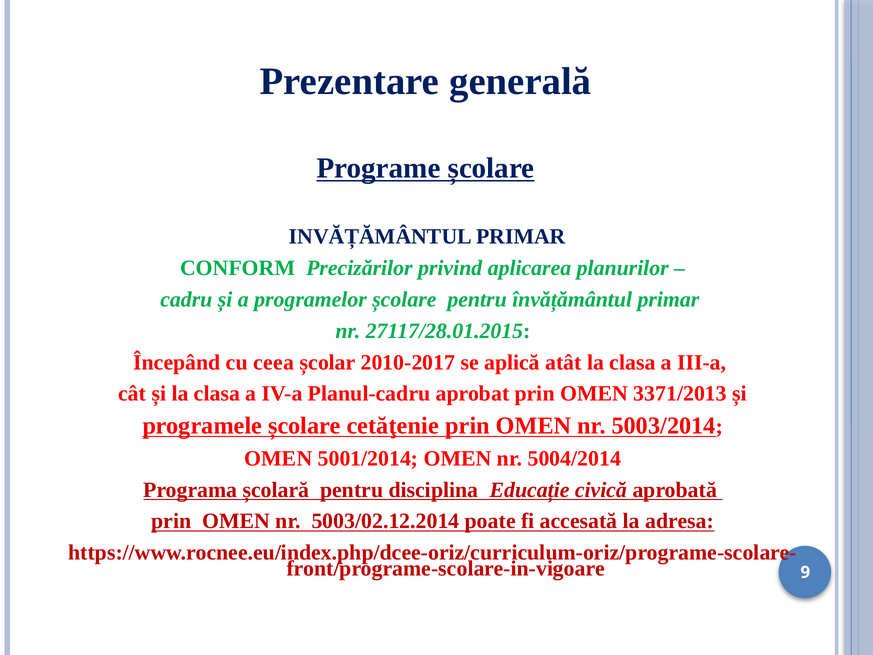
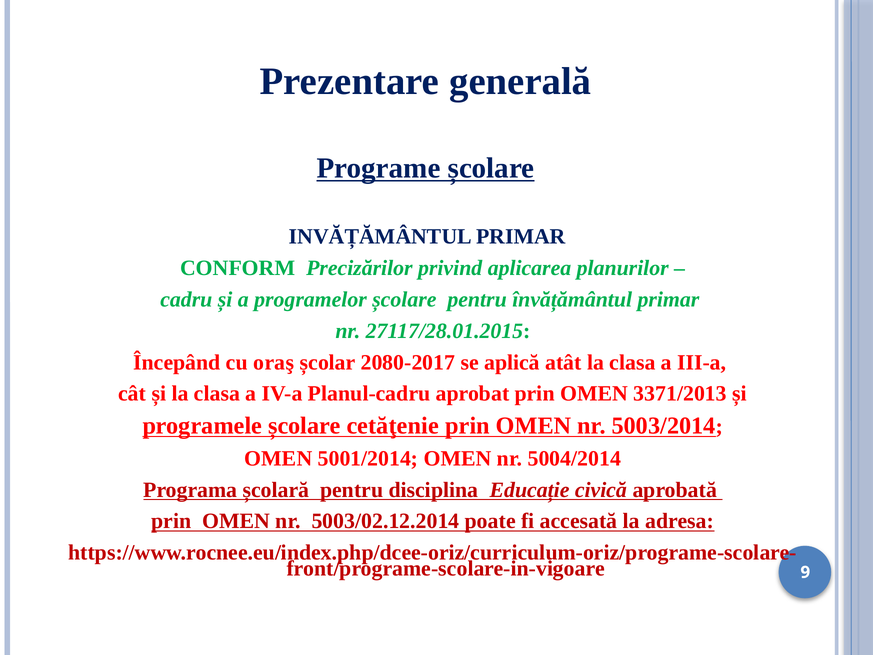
ceea: ceea -> oraş (274, 362)
2010-2017: 2010-2017 -> 2080-2017 (408, 362)
